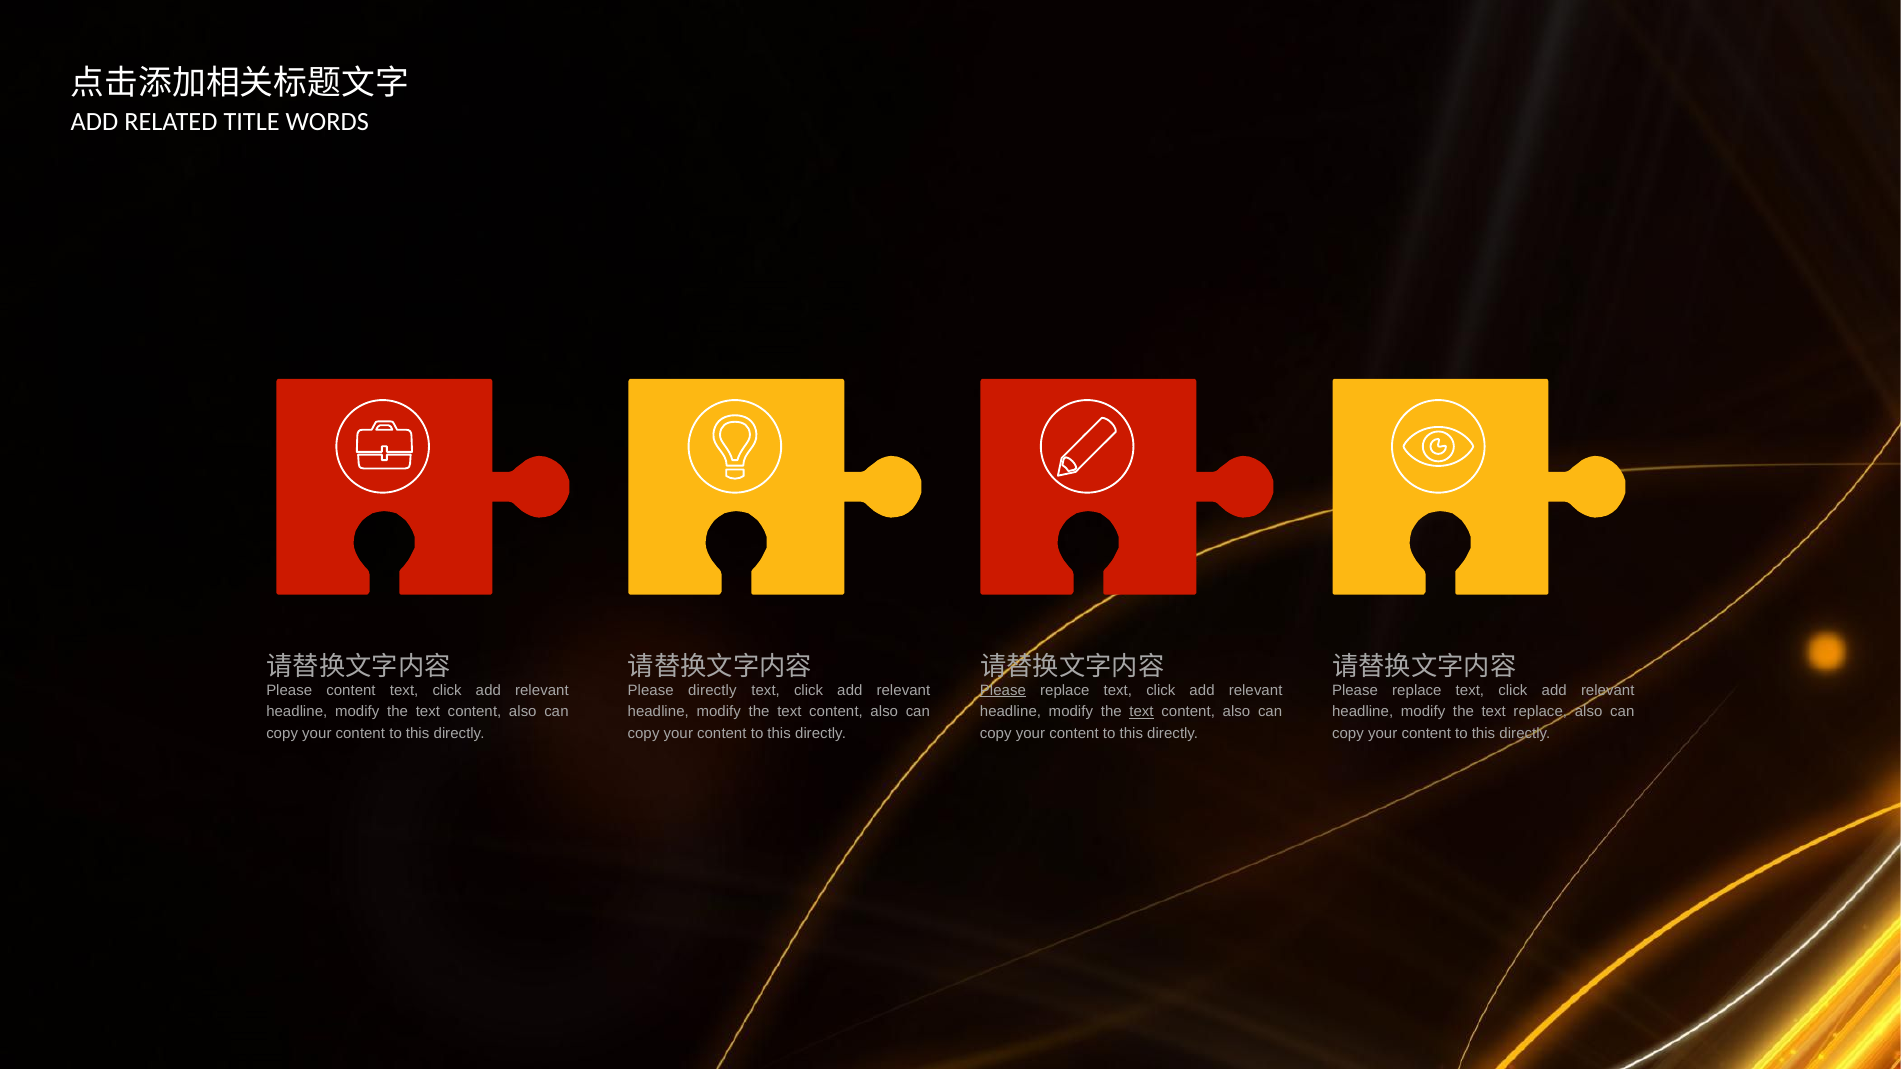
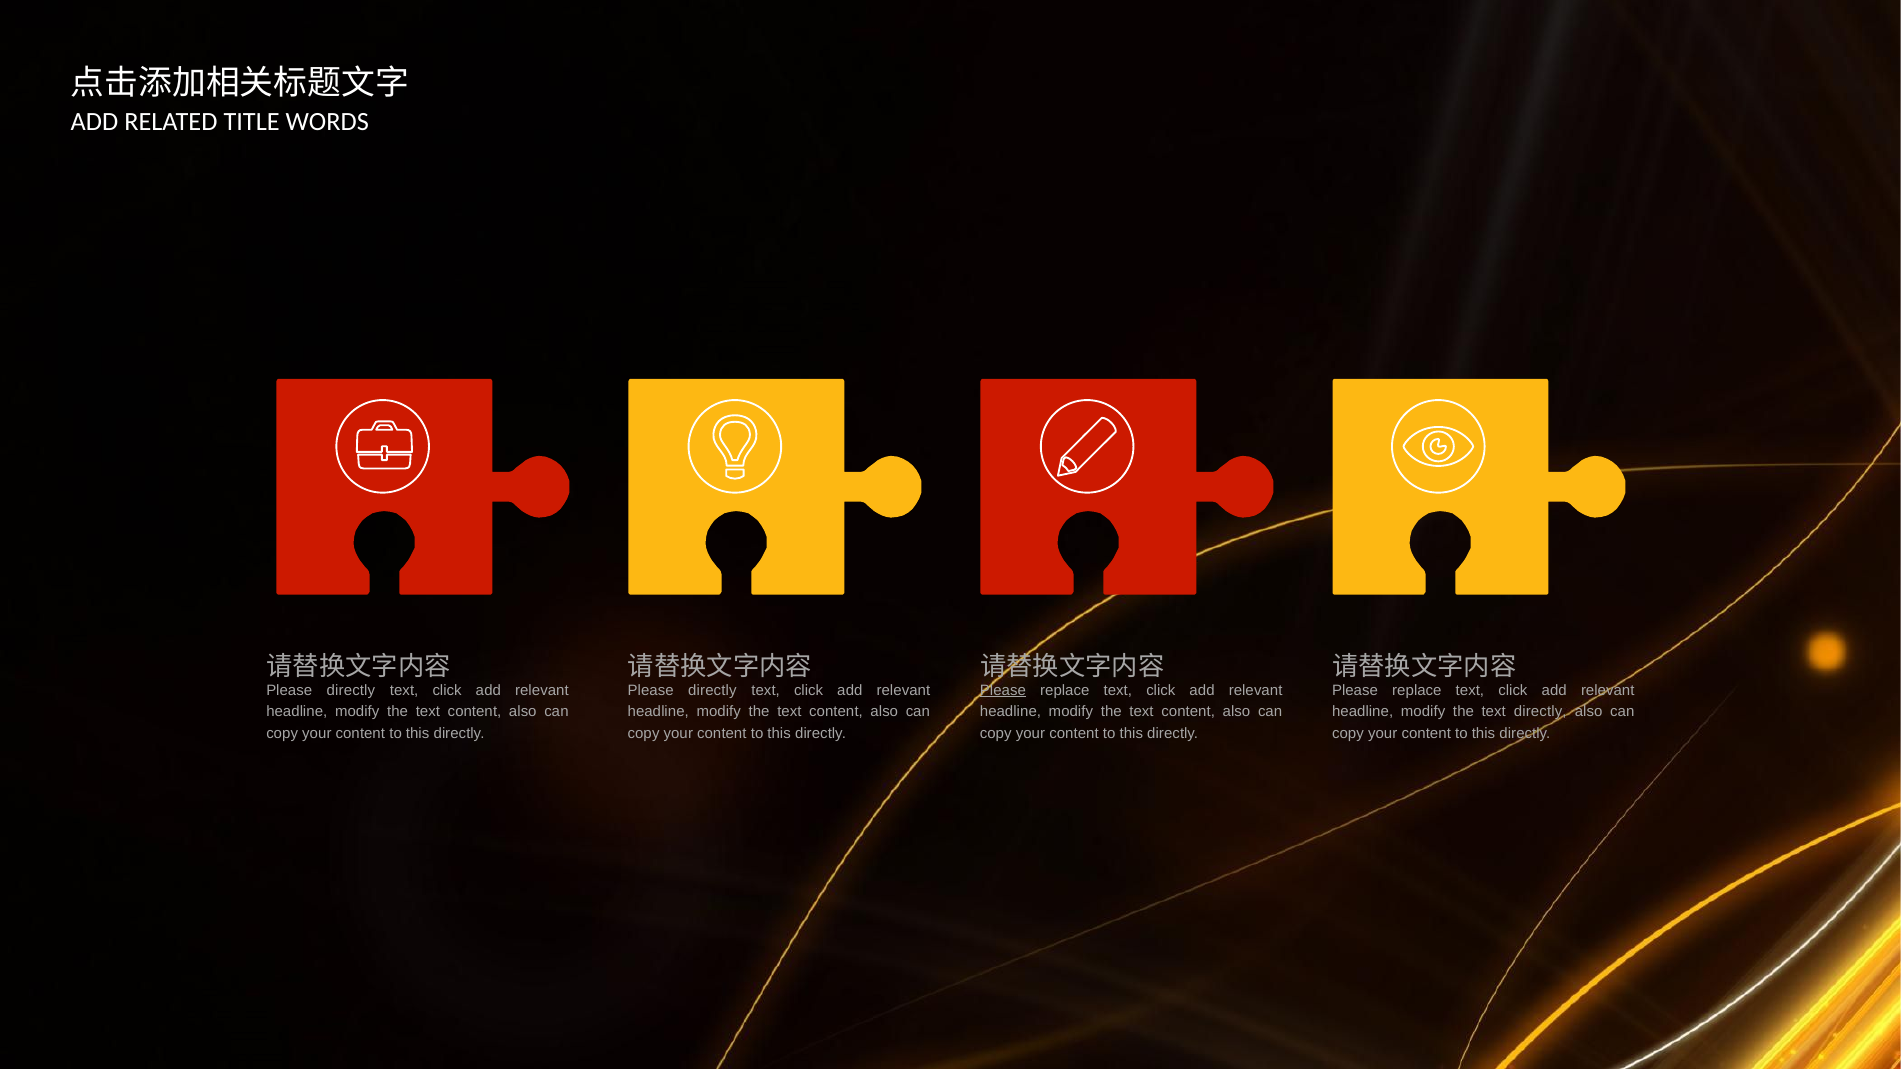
content: content -> directly (351, 690)
text underline: present -> none (1142, 712)
text replace: replace -> directly (1540, 712)
